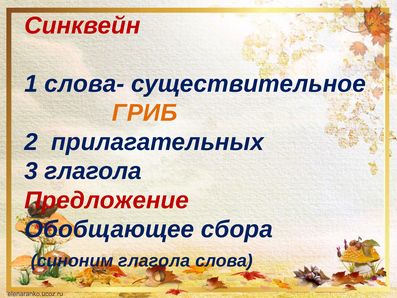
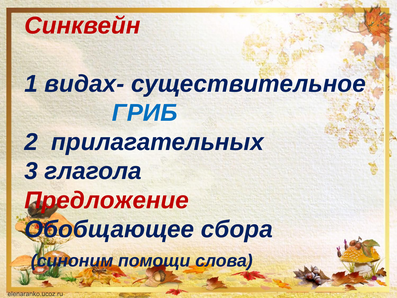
слова-: слова- -> видах- (84, 84)
ГРИБ colour: orange -> blue (145, 113)
синоним глагола: глагола -> помощи (154, 260)
